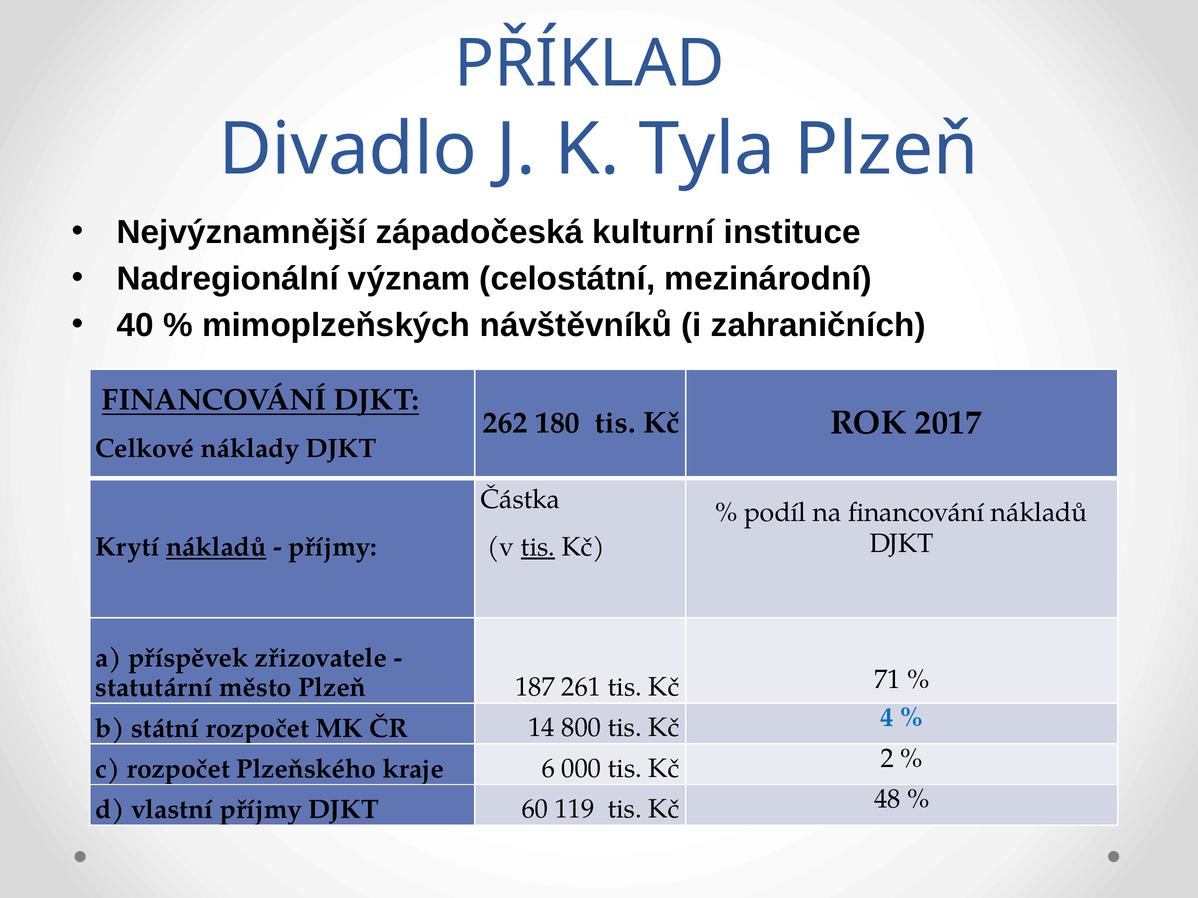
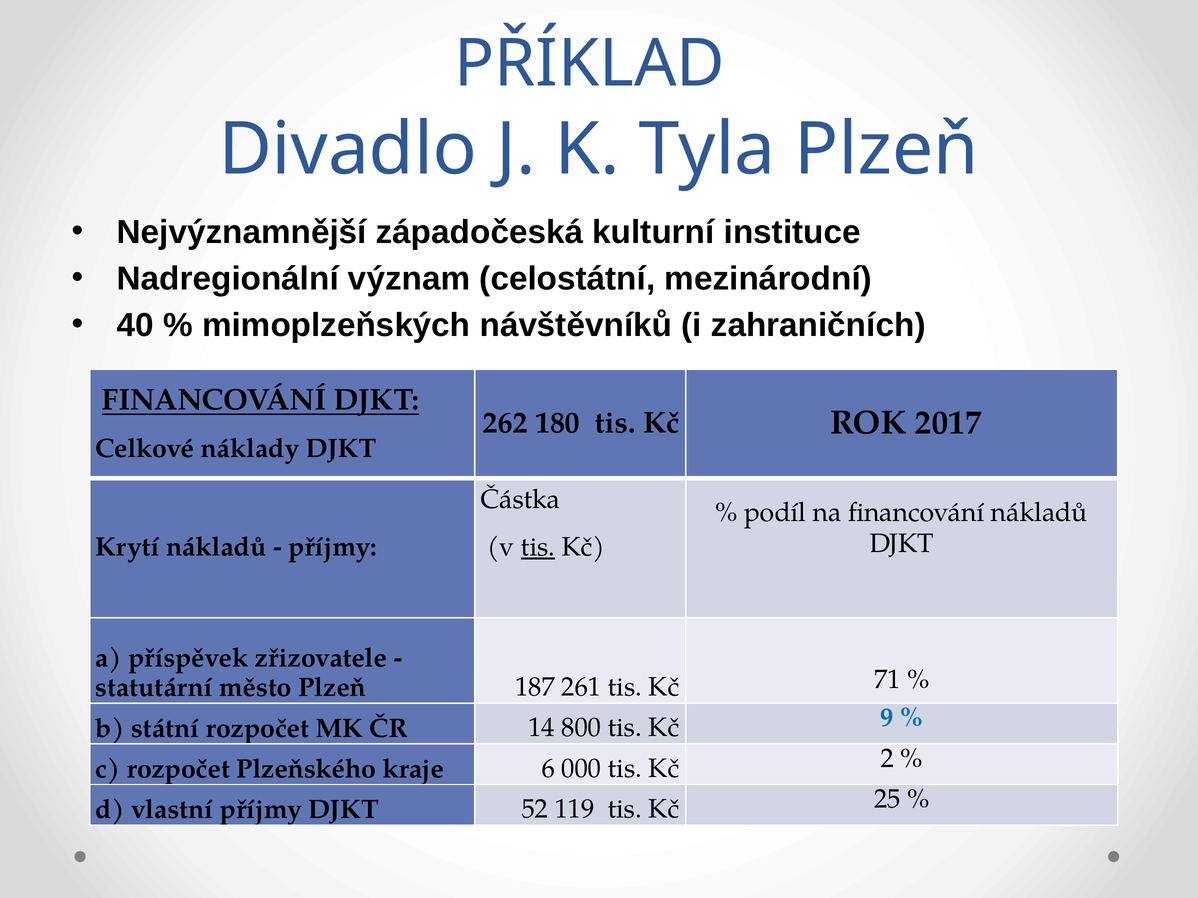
nákladů underline: present -> none (216, 547)
4: 4 -> 9 (887, 718)
60: 60 -> 52 (535, 809)
48: 48 -> 25 (887, 800)
